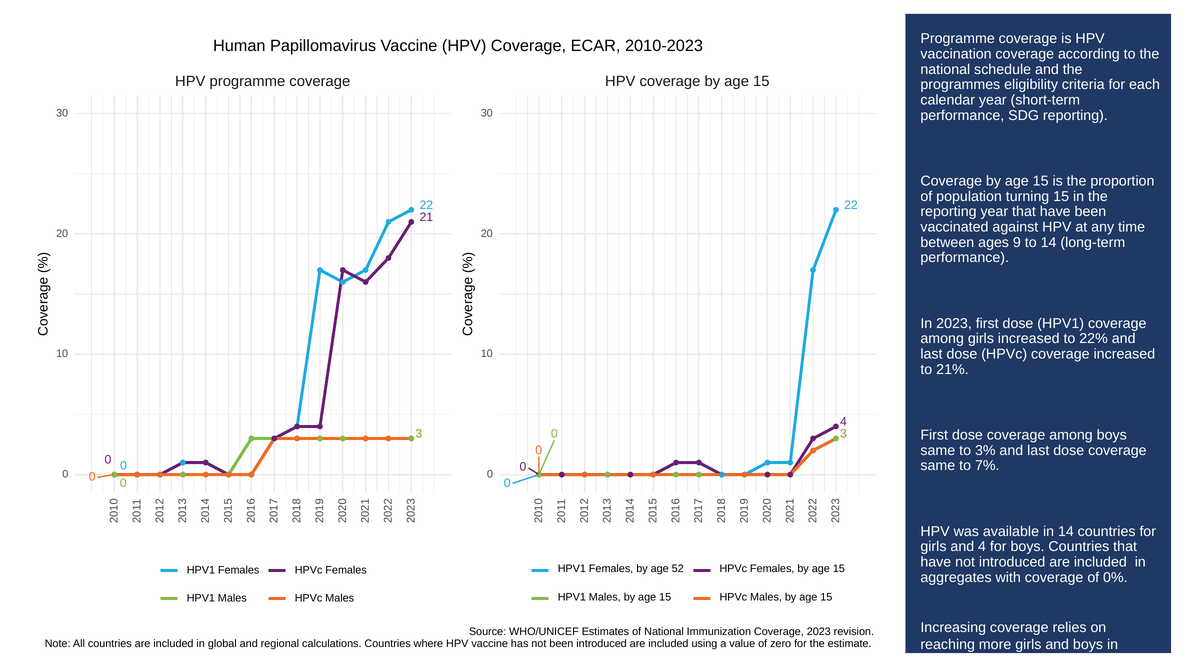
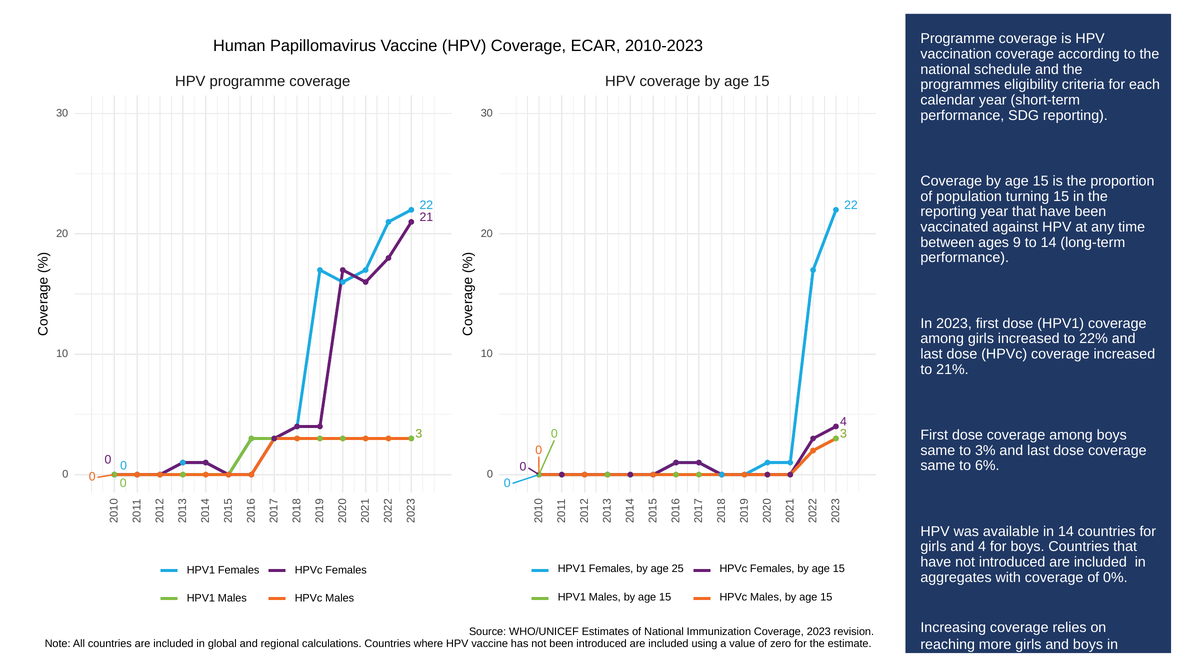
7%: 7% -> 6% (987, 466)
52: 52 -> 25 (678, 569)
